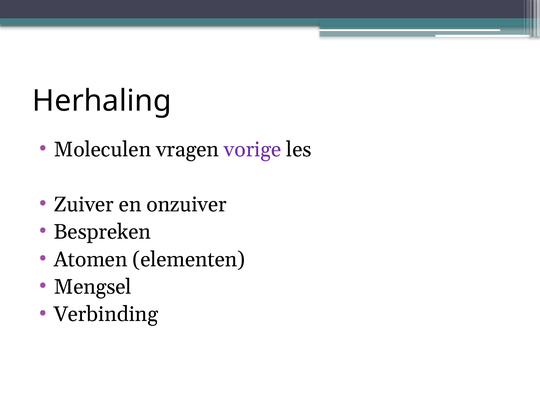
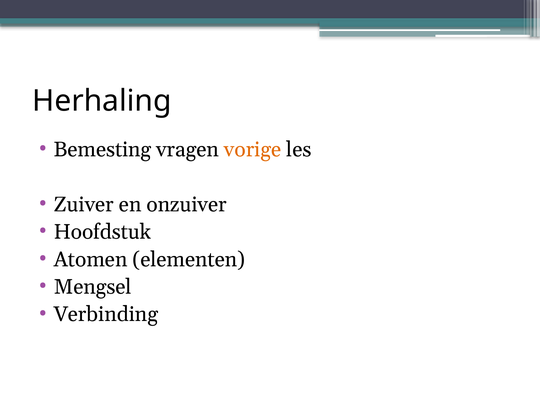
Moleculen: Moleculen -> Bemesting (103, 150)
vorige colour: purple -> orange (253, 150)
Bespreken: Bespreken -> Hoofdstuk (102, 232)
